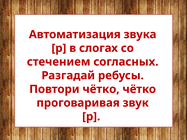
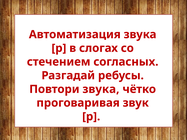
Повтори чётко: чётко -> звука (101, 89)
